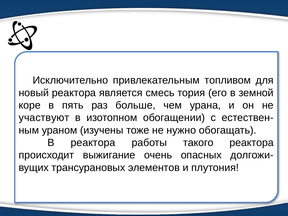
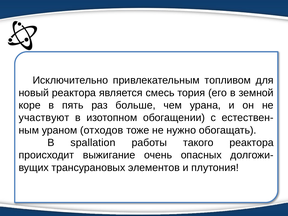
изучены: изучены -> отходов (102, 130)
В реактора: реактора -> spallation (93, 143)
